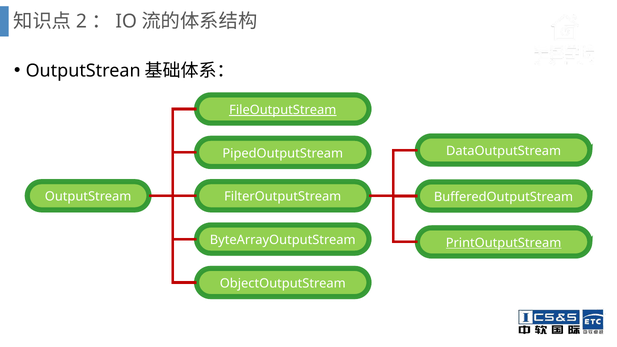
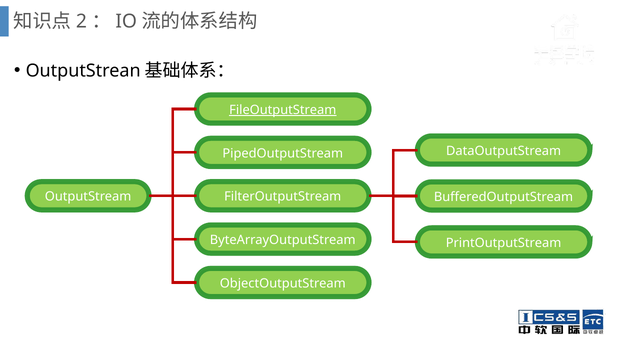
PrintOutputStream underline: present -> none (504, 243)
